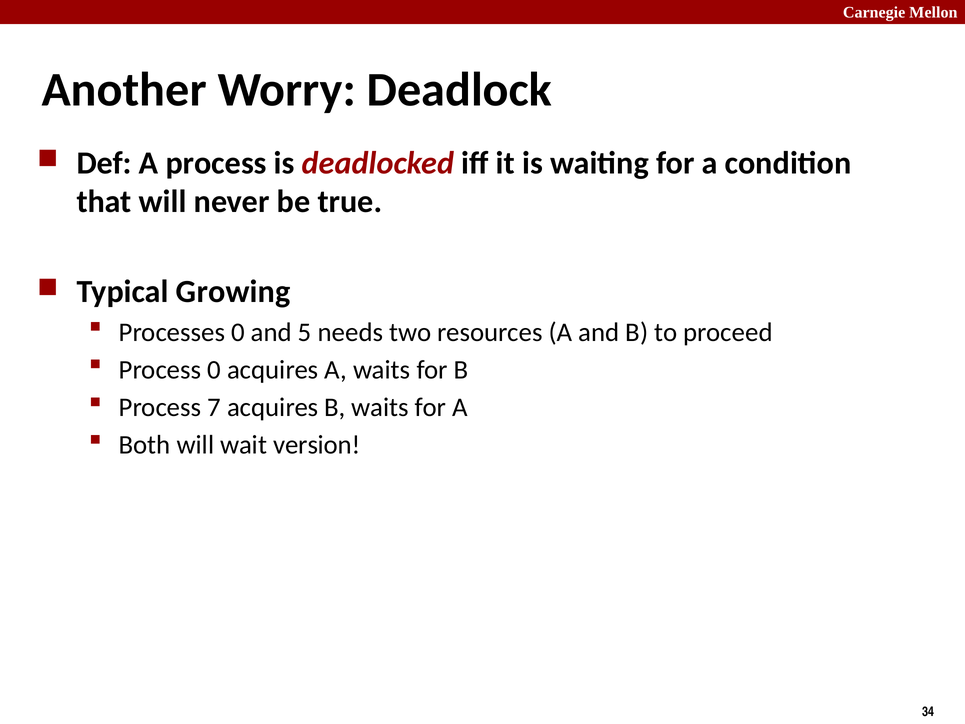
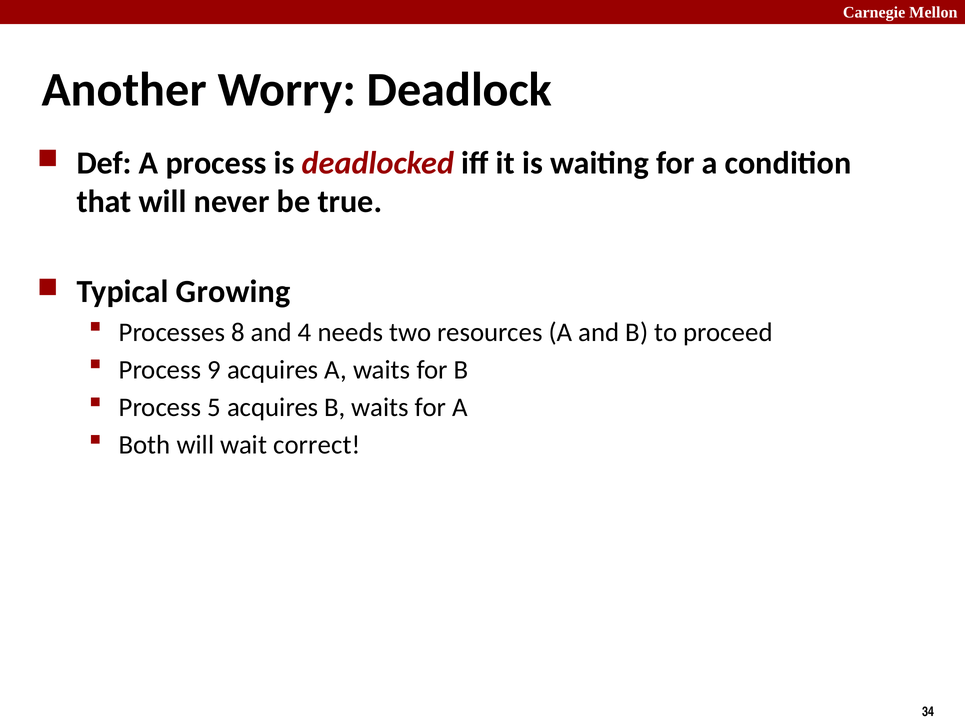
Processes 0: 0 -> 8 (238, 332)
5: 5 -> 4 (305, 332)
Process 0: 0 -> 9 (214, 370)
7: 7 -> 5 (214, 407)
version: version -> correct (317, 445)
